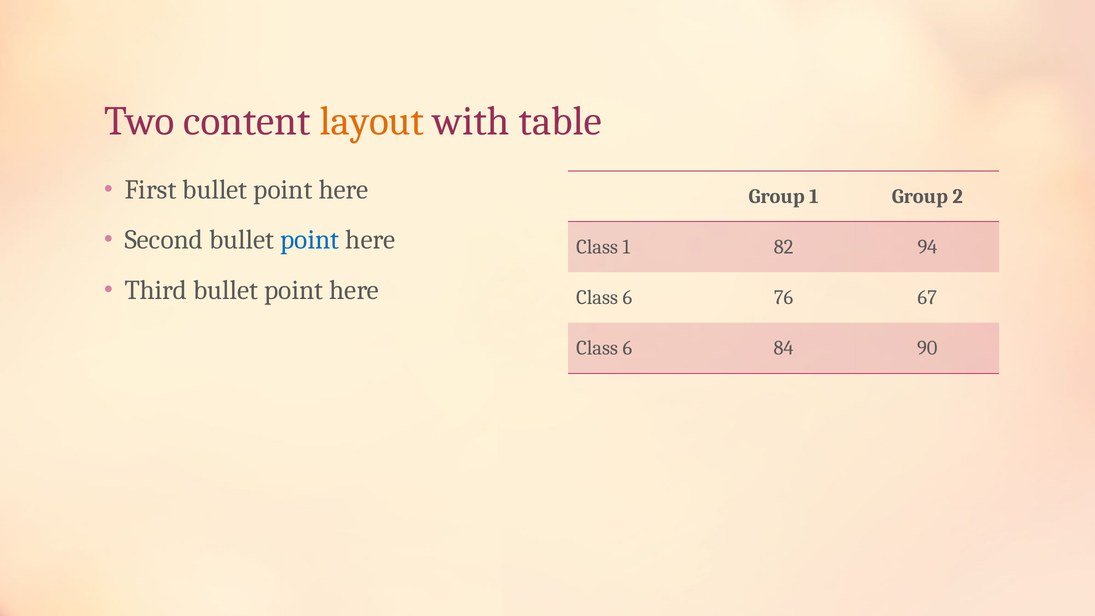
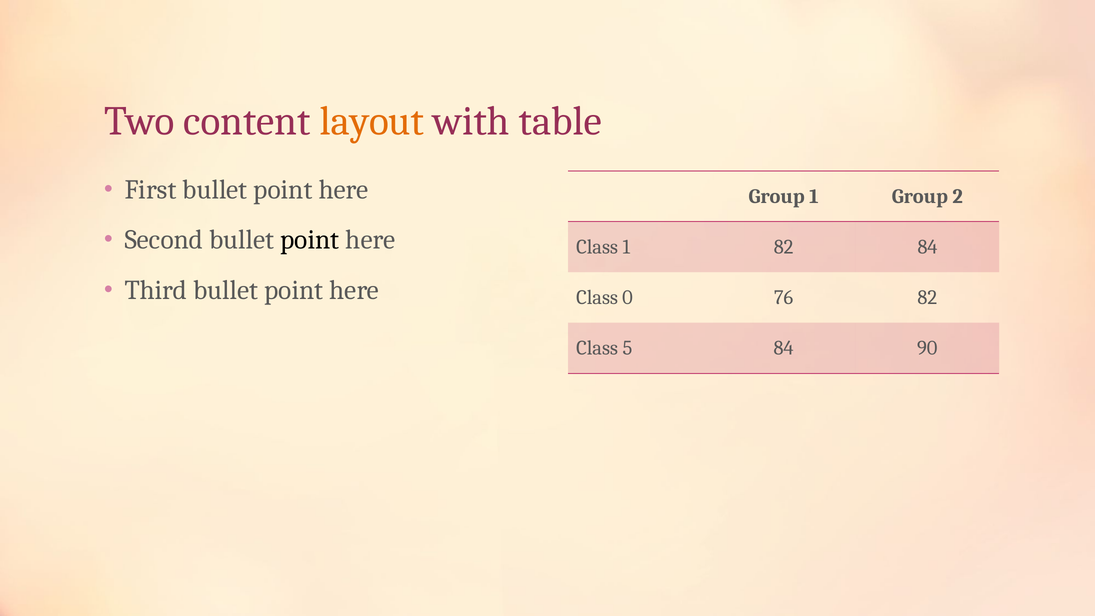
point colour: blue -> black (310, 240)
82 94: 94 -> 84 (927, 247)
6: 6 -> 0 (627, 297)
76 67: 67 -> 82 (927, 297)
6: 6 -> 5 (627, 348)
